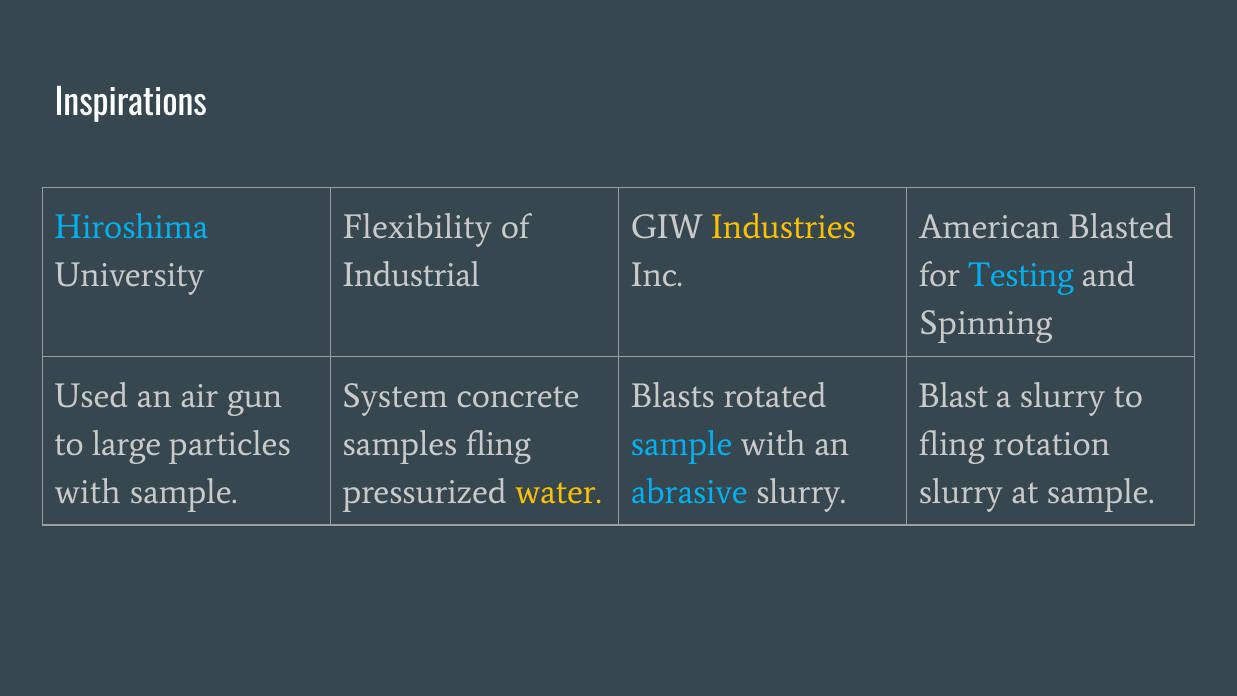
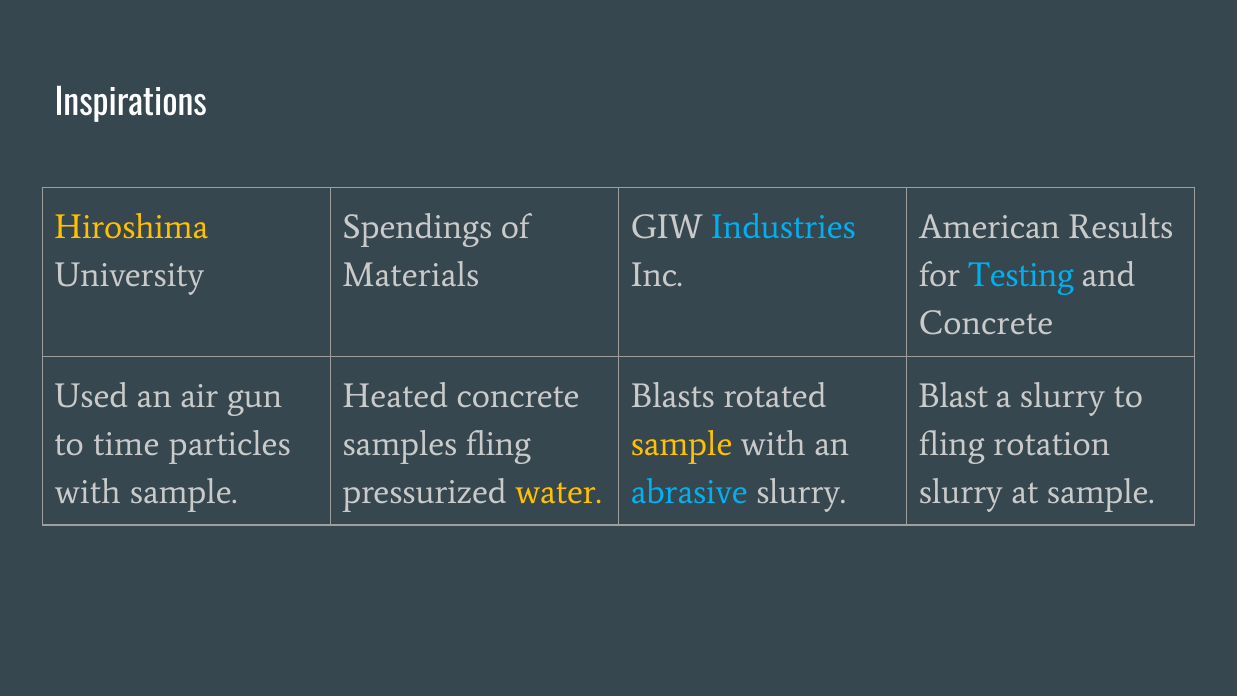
Hiroshima colour: light blue -> yellow (131, 227)
Flexibility: Flexibility -> Spendings (417, 227)
Industries colour: yellow -> light blue (783, 227)
Blasted: Blasted -> Results (1121, 227)
Industrial: Industrial -> Materials (411, 275)
Spinning: Spinning -> Concrete (986, 323)
System: System -> Heated (395, 396)
large: large -> time (126, 444)
sample colour: light blue -> yellow (682, 444)
